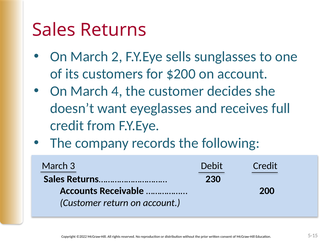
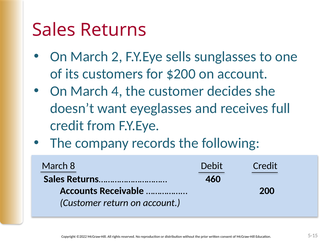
3: 3 -> 8 (72, 166)
230: 230 -> 460 (213, 180)
